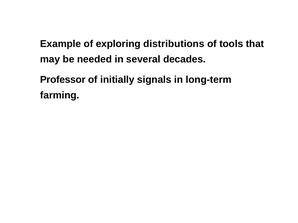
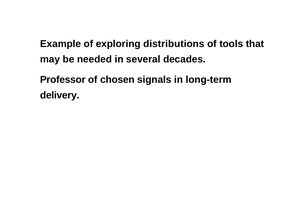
initially: initially -> chosen (117, 80)
farming: farming -> delivery (60, 95)
